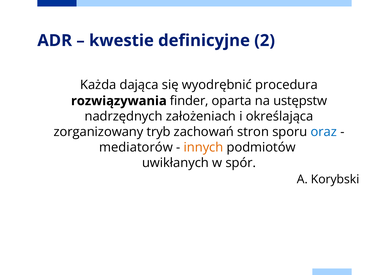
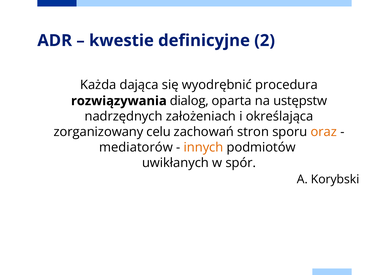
finder: finder -> dialog (189, 101)
tryb: tryb -> celu (159, 132)
oraz colour: blue -> orange (324, 132)
